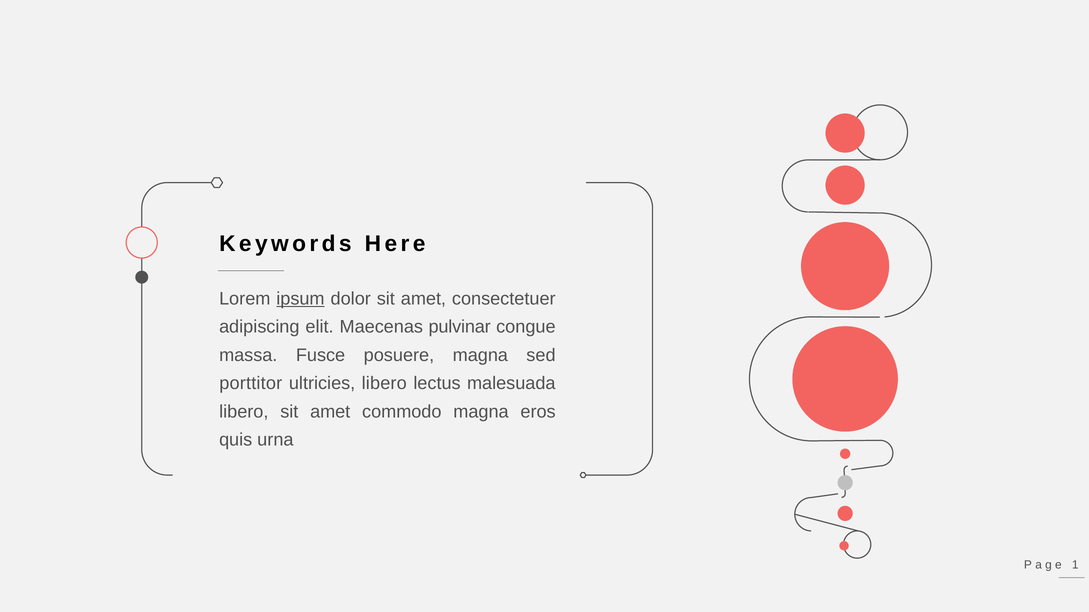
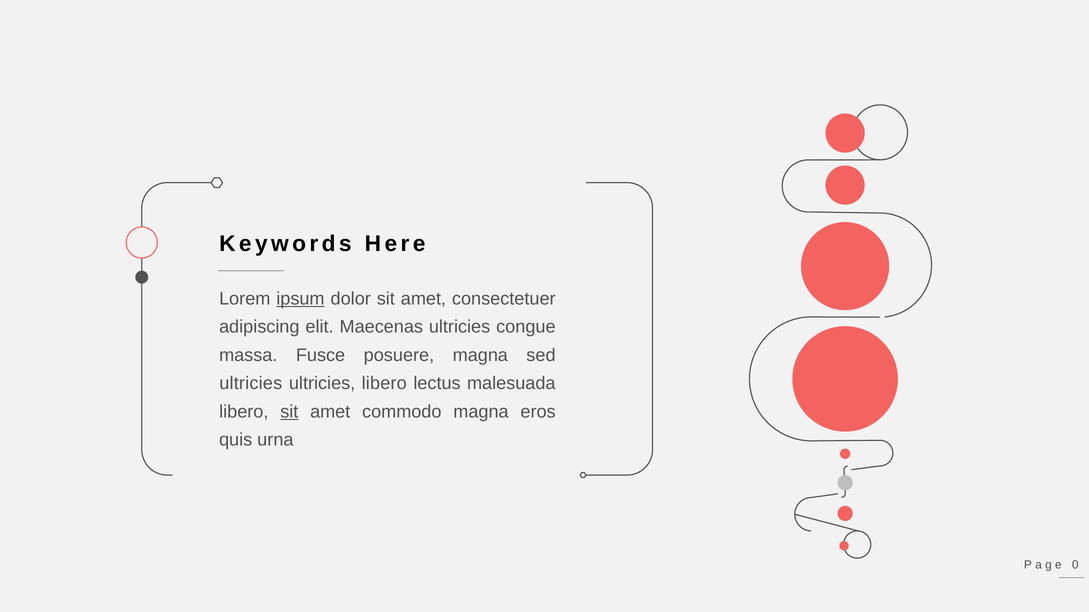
Maecenas pulvinar: pulvinar -> ultricies (460, 327)
porttitor: porttitor -> ultricies (251, 384)
sit underline: none -> present (289, 412)
1: 1 -> 0 (1075, 566)
